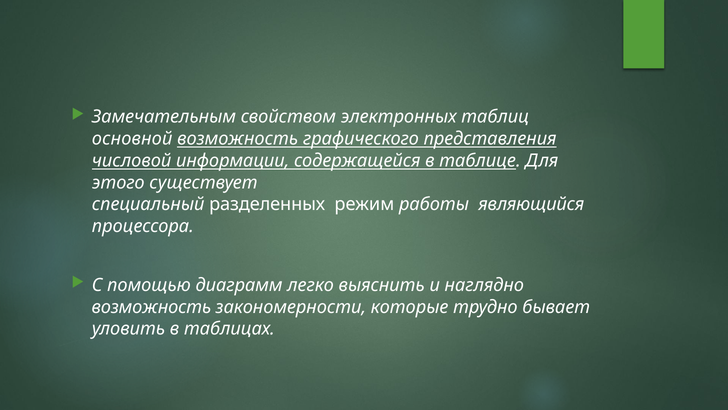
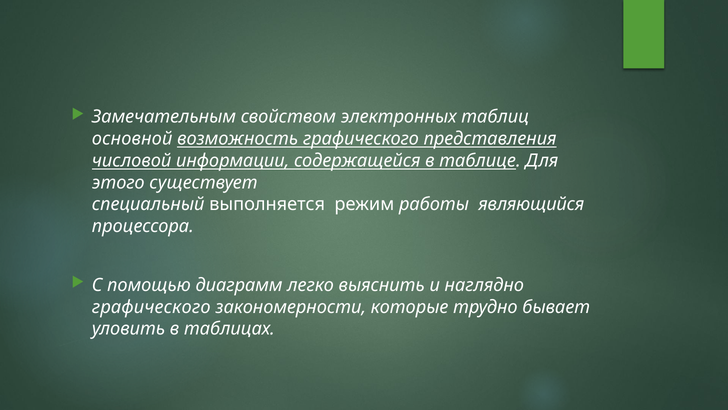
разделенных: разделенных -> выполняется (267, 204)
возможность: возможность -> графического (151, 307)
